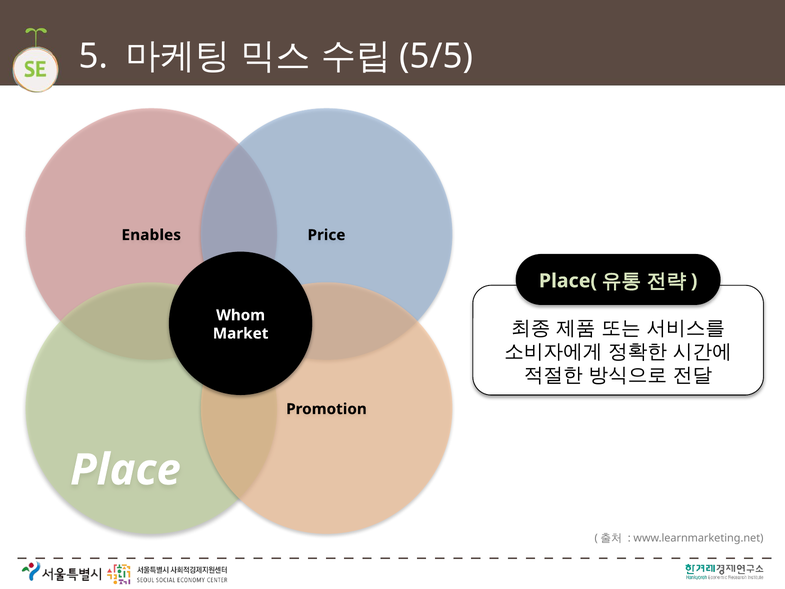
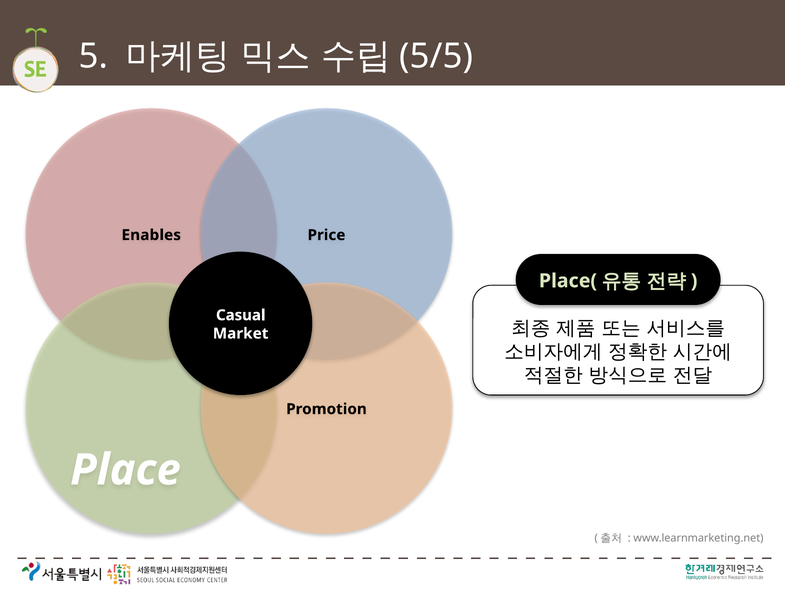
Whom: Whom -> Casual (241, 315)
